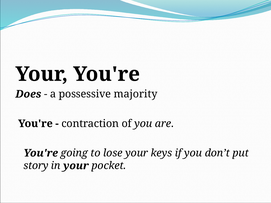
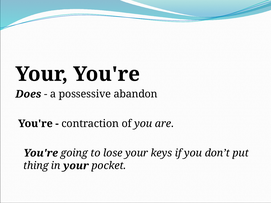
majority: majority -> abandon (136, 94)
story: story -> thing (36, 166)
